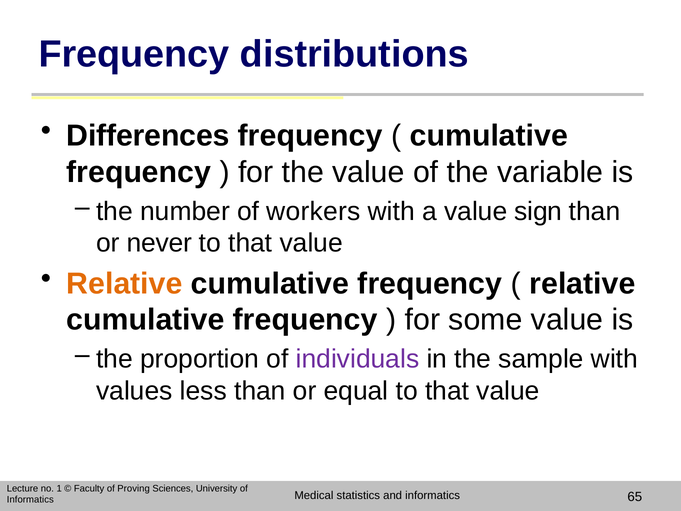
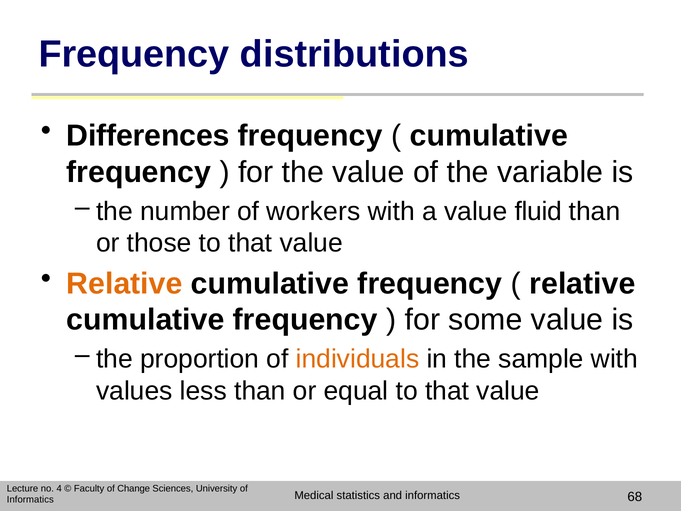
sign: sign -> fluid (538, 211)
never: never -> those (159, 243)
individuals colour: purple -> orange (358, 359)
1: 1 -> 4 (59, 488)
Proving: Proving -> Change (134, 488)
65: 65 -> 68 (635, 497)
